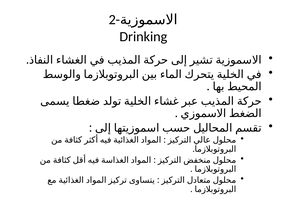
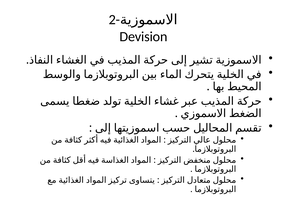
Drinking: Drinking -> Devision (143, 37)
